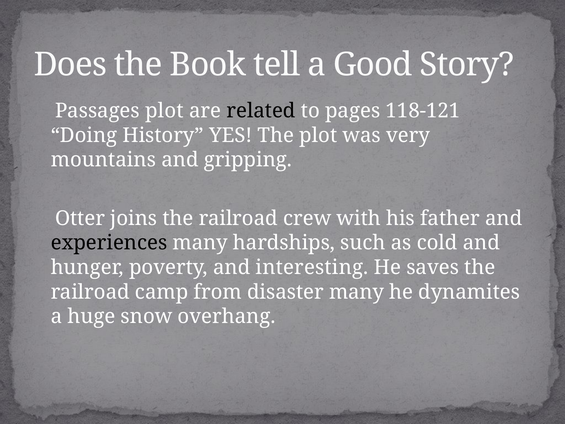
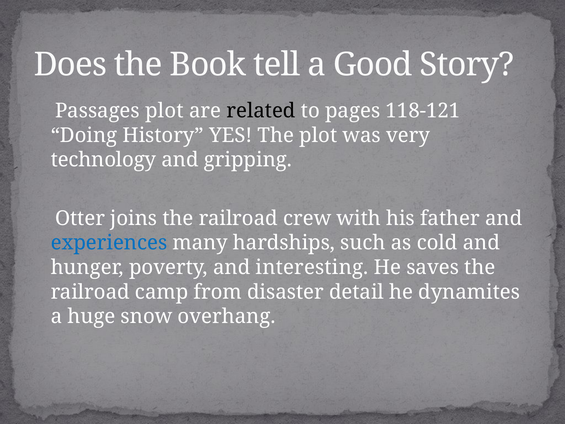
mountains: mountains -> technology (103, 160)
experiences colour: black -> blue (109, 243)
disaster many: many -> detail (357, 292)
